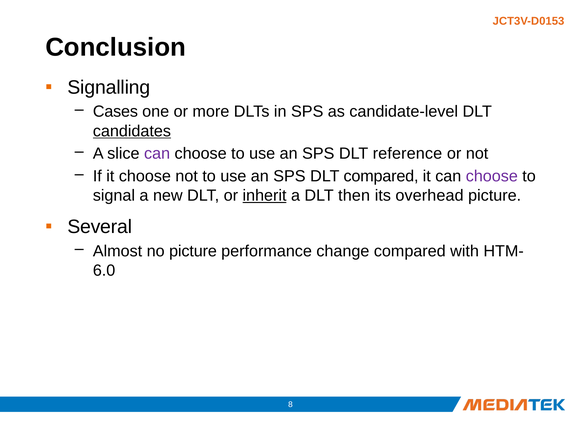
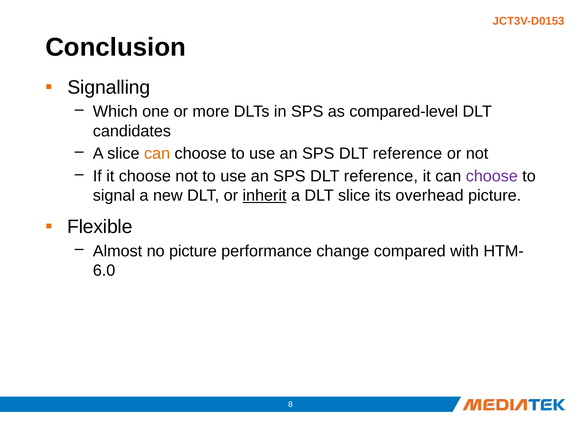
Cases: Cases -> Which (115, 112)
candidate-level: candidate-level -> compared-level (404, 112)
candidates underline: present -> none (132, 131)
can colour: purple -> orange (157, 154)
compared: compared -> reference (381, 176)
DLT then: then -> slice (354, 196)
Several: Several -> Flexible (100, 227)
